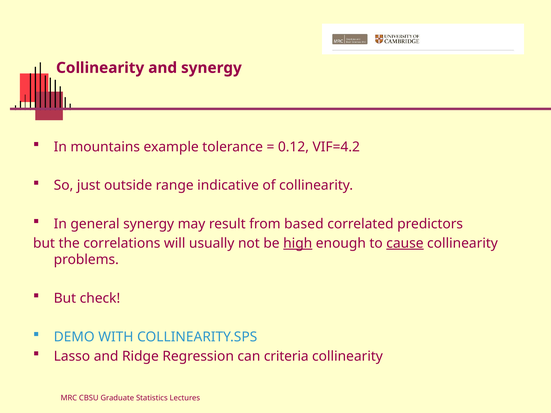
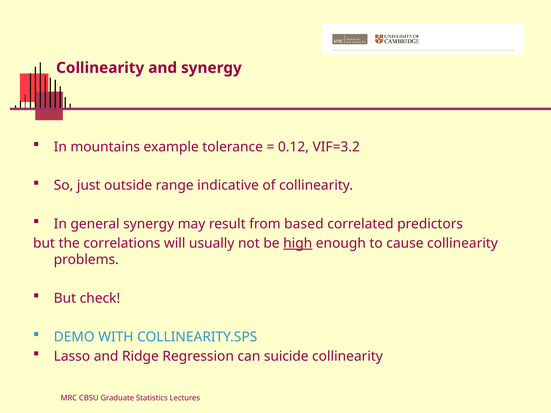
VIF=4.2: VIF=4.2 -> VIF=3.2 (336, 147)
cause underline: present -> none (405, 243)
criteria: criteria -> suicide (286, 356)
